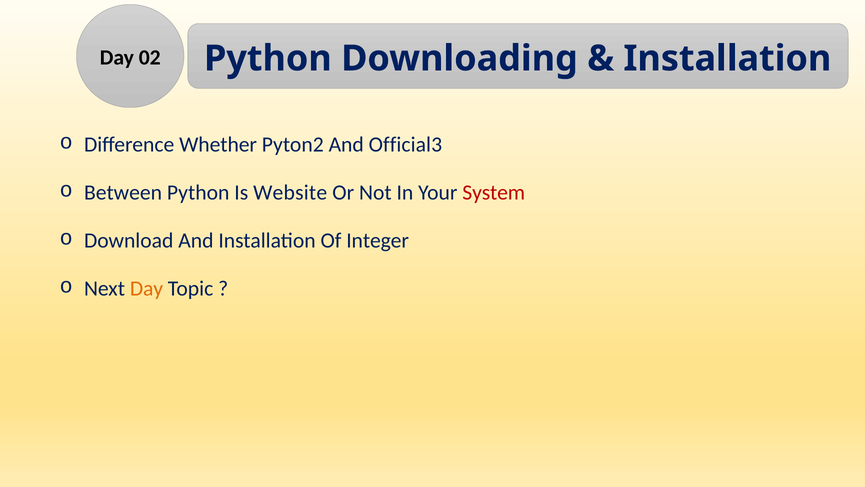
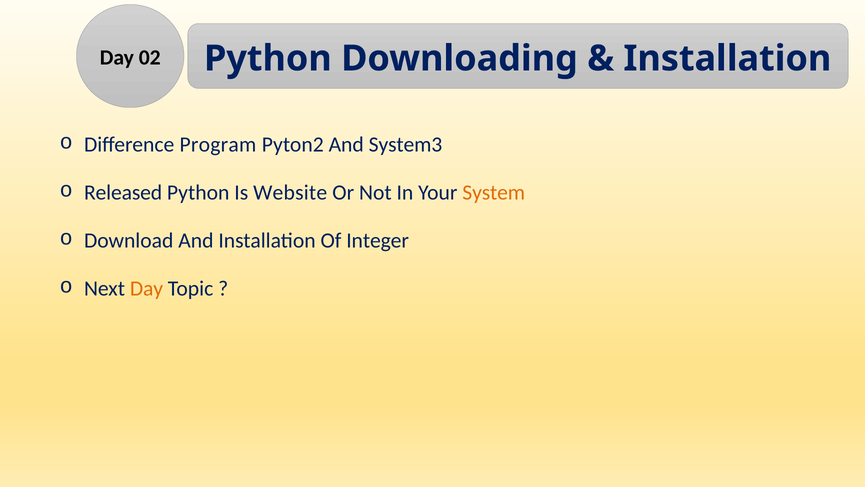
Whether: Whether -> Program (218, 144)
Official3: Official3 -> System3 (406, 144)
Between: Between -> Released (123, 192)
System colour: red -> orange (494, 192)
